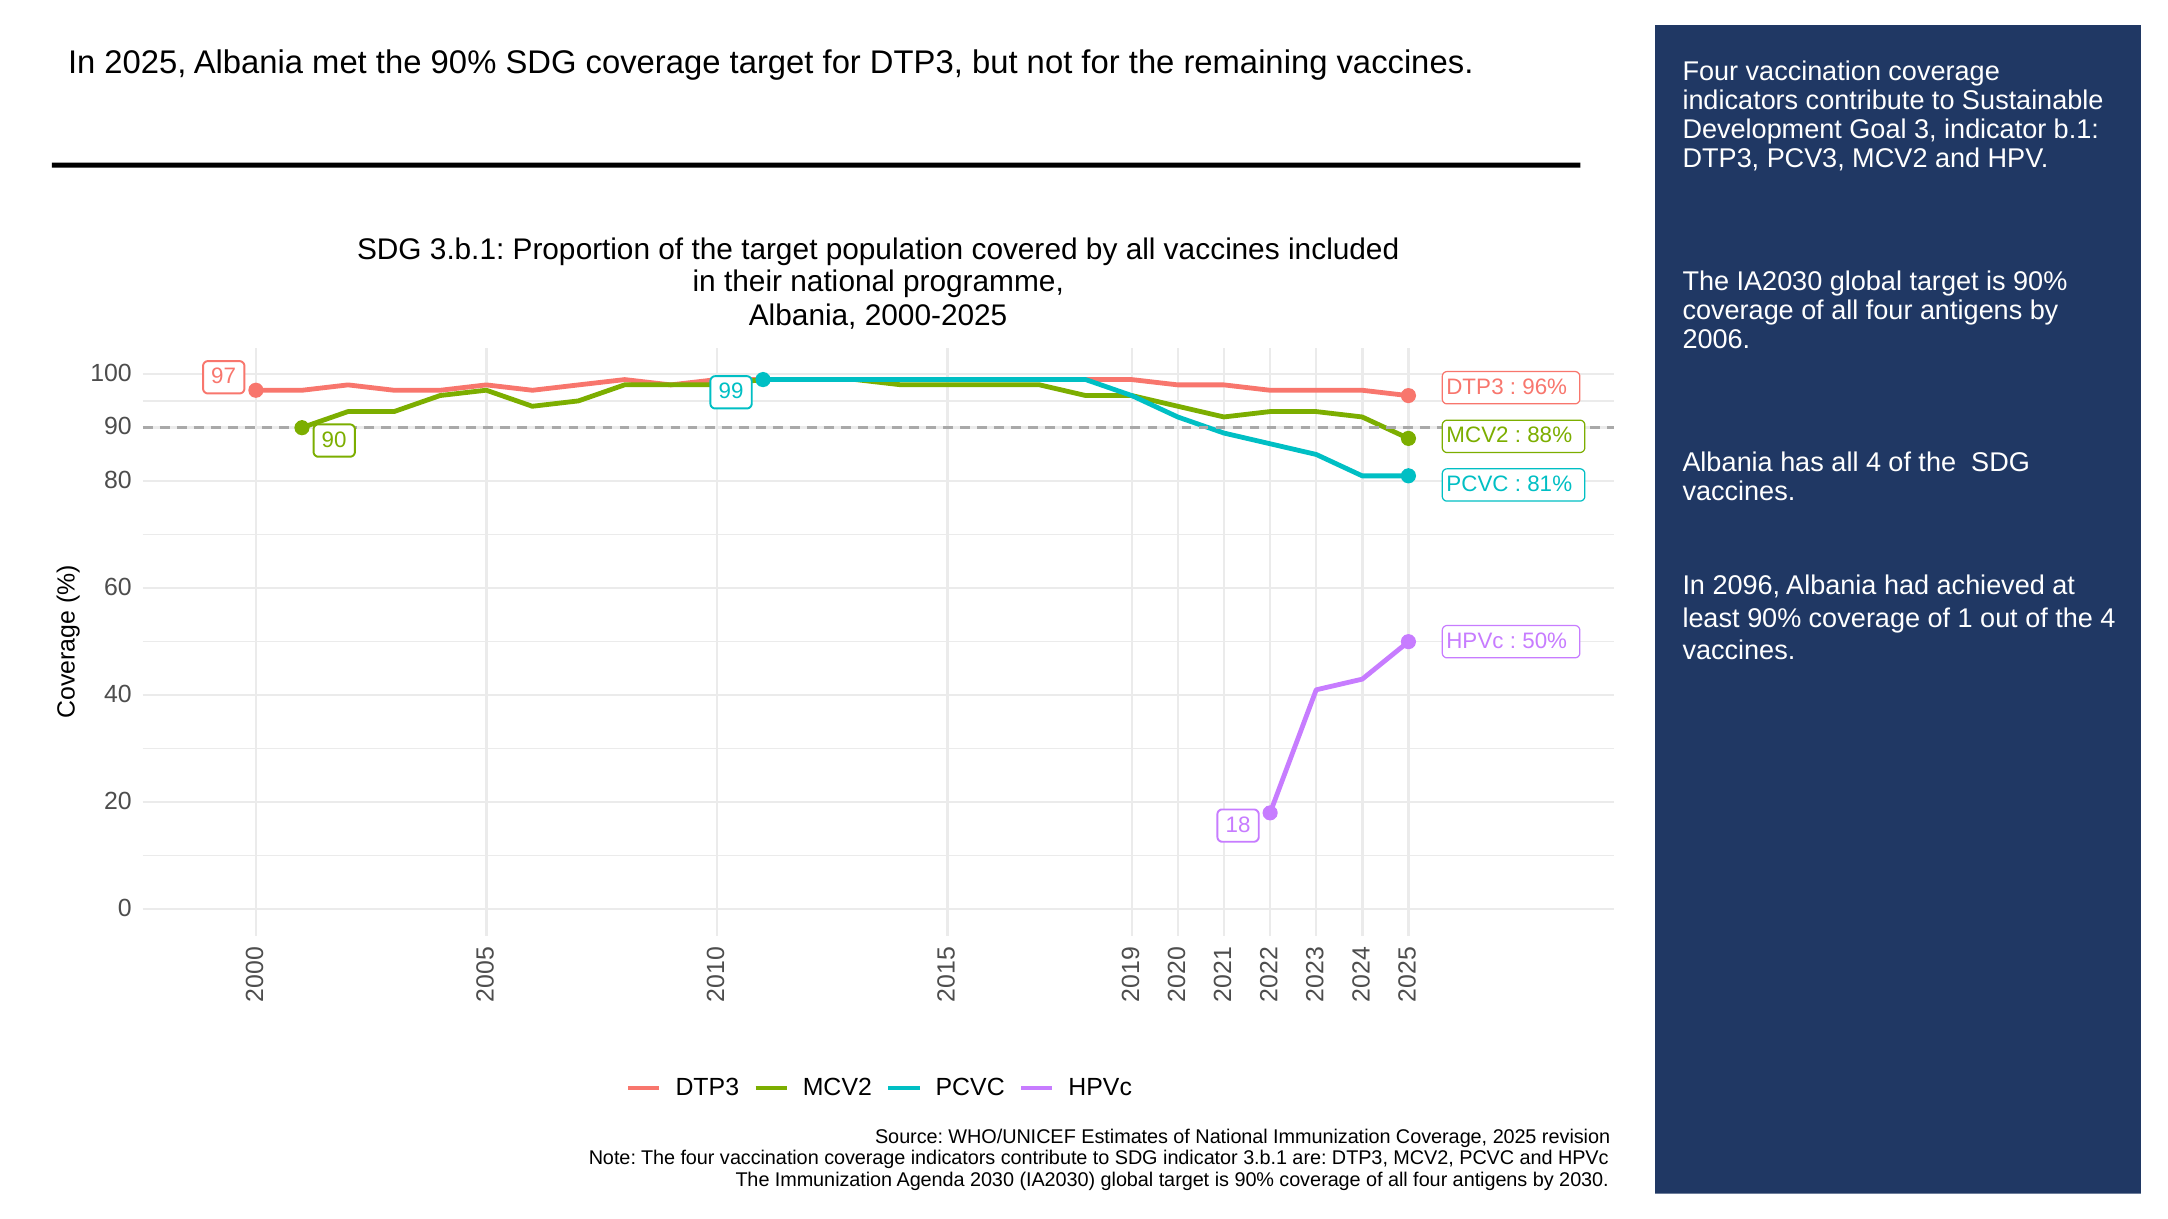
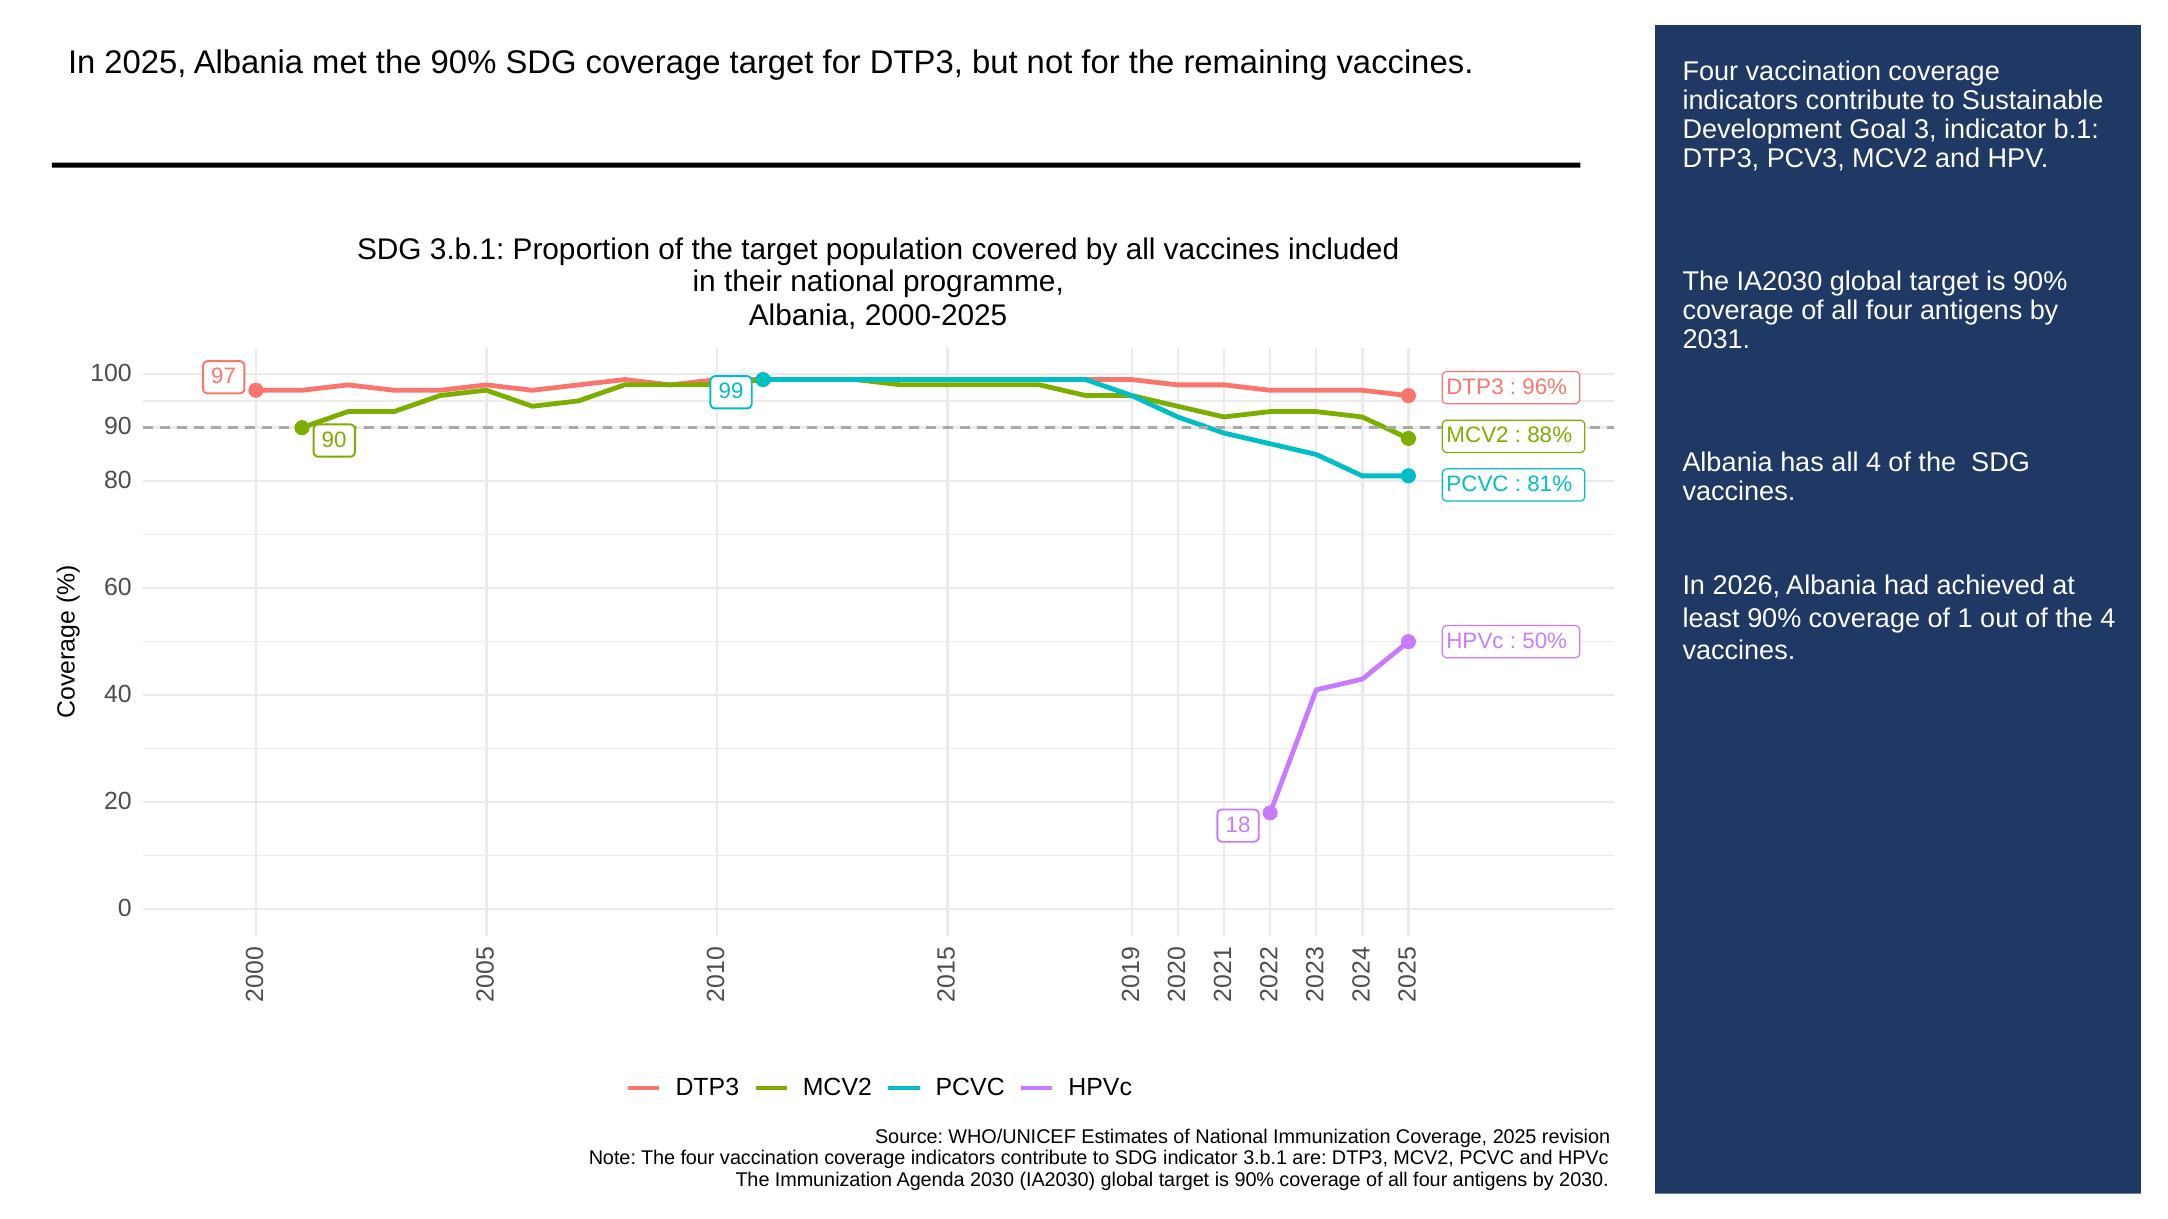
2006: 2006 -> 2031 (1716, 340)
2096: 2096 -> 2026 (1746, 586)
